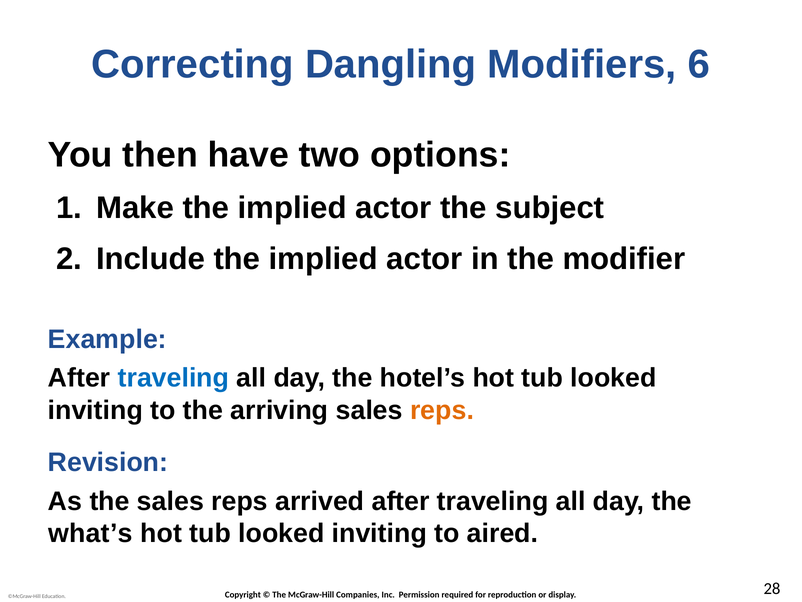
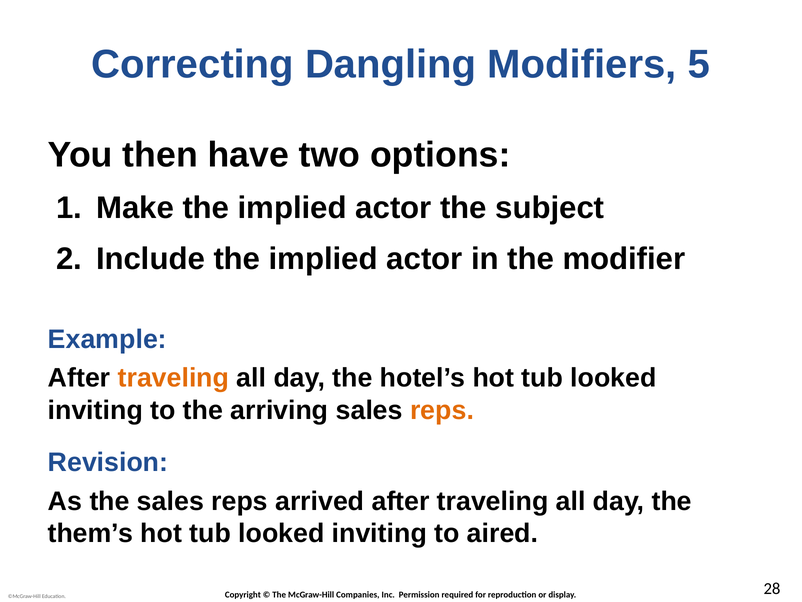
6: 6 -> 5 (699, 64)
traveling colour: blue -> orange (173, 378)
what’s: what’s -> them’s (91, 533)
